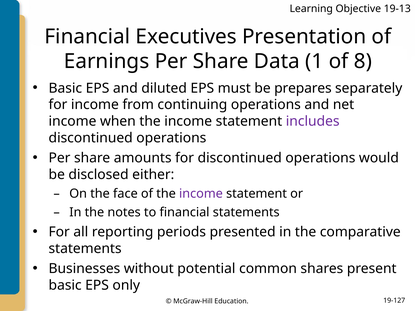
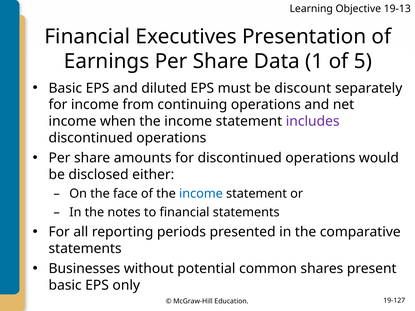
8: 8 -> 5 (363, 62)
prepares: prepares -> discount (303, 88)
income colour: purple -> blue (201, 194)
